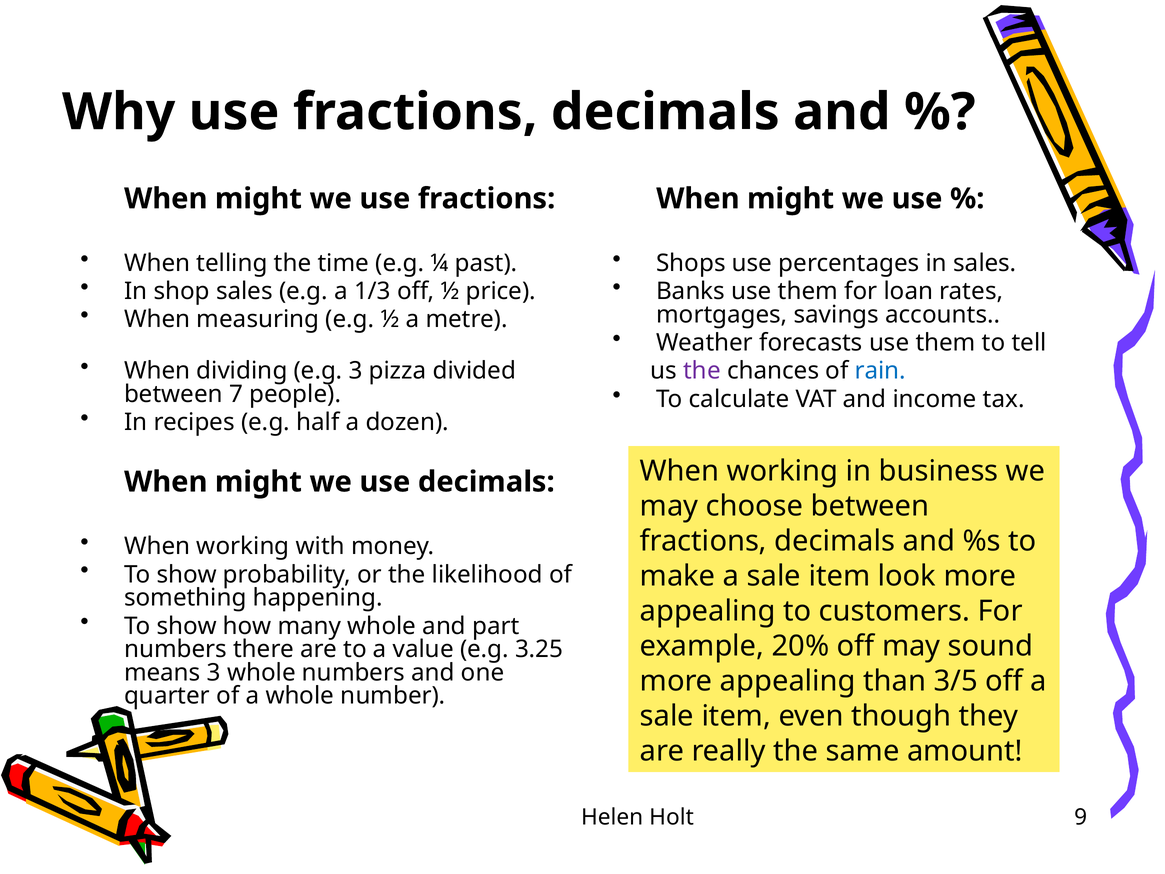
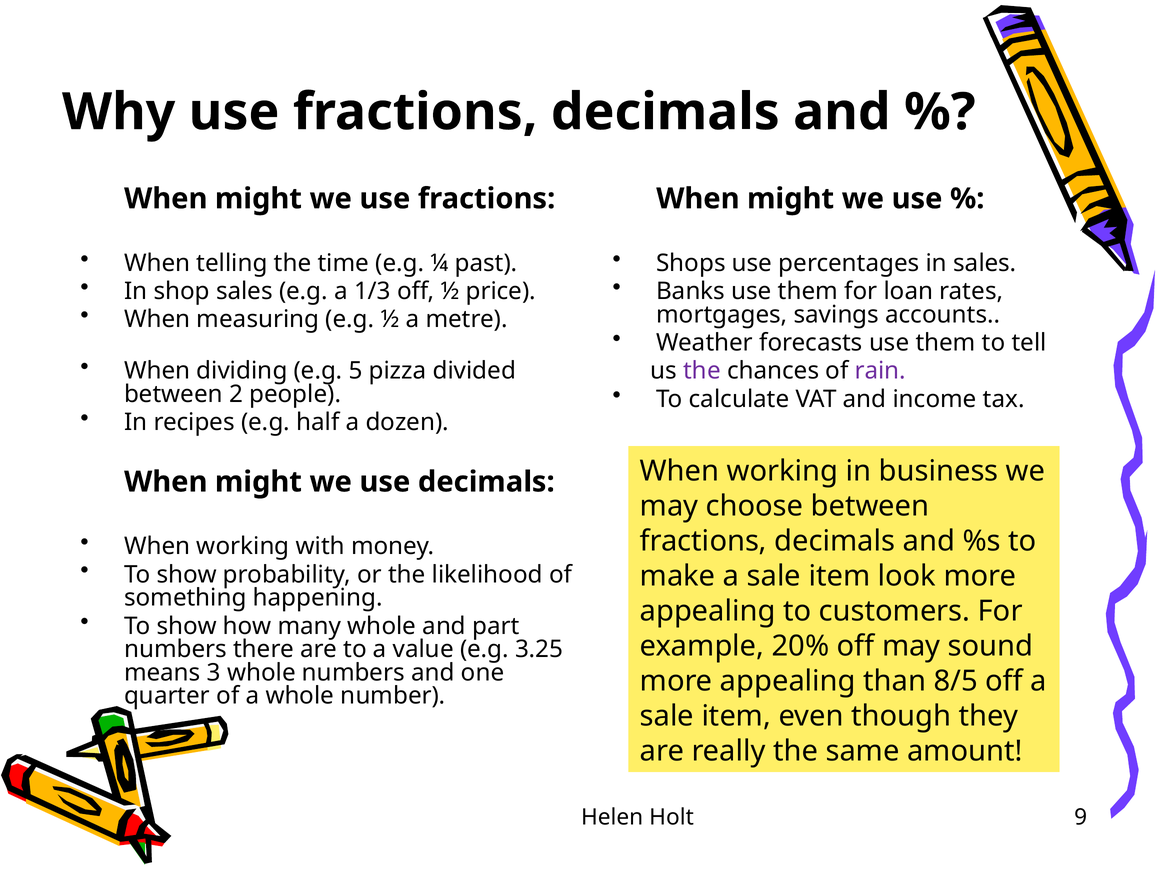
e.g 3: 3 -> 5 (356, 371)
rain colour: blue -> purple (880, 371)
7: 7 -> 2 (236, 394)
3/5: 3/5 -> 8/5 (956, 681)
